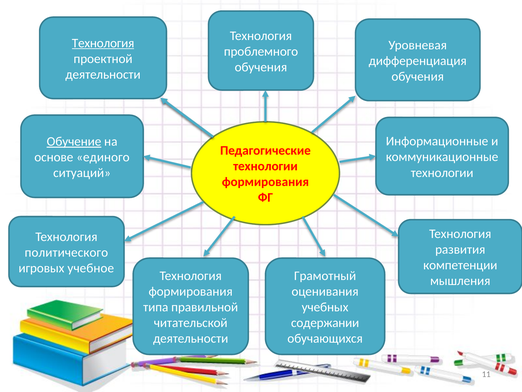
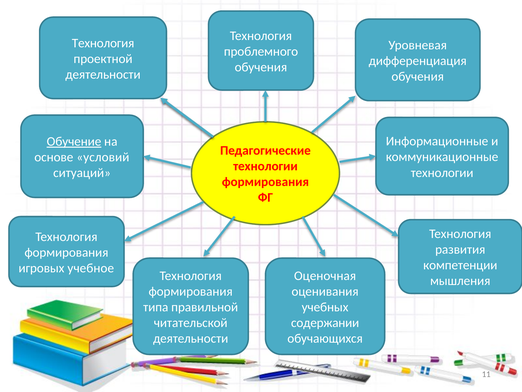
Технология underline: present -> none (103, 43)
единого: единого -> условий (103, 157)
политического: политического -> формирования (66, 252)
Грамотный: Грамотный -> Оценочная (325, 275)
